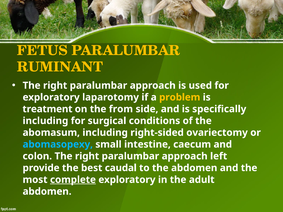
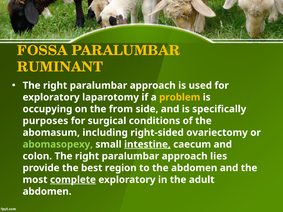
FETUS: FETUS -> FOSSA (42, 51)
treatment: treatment -> occupying (47, 109)
including: including -> purposes (45, 121)
abomasopexy colour: light blue -> light green (58, 145)
intestine underline: none -> present (147, 145)
left: left -> lies (219, 156)
caudal: caudal -> region (121, 168)
